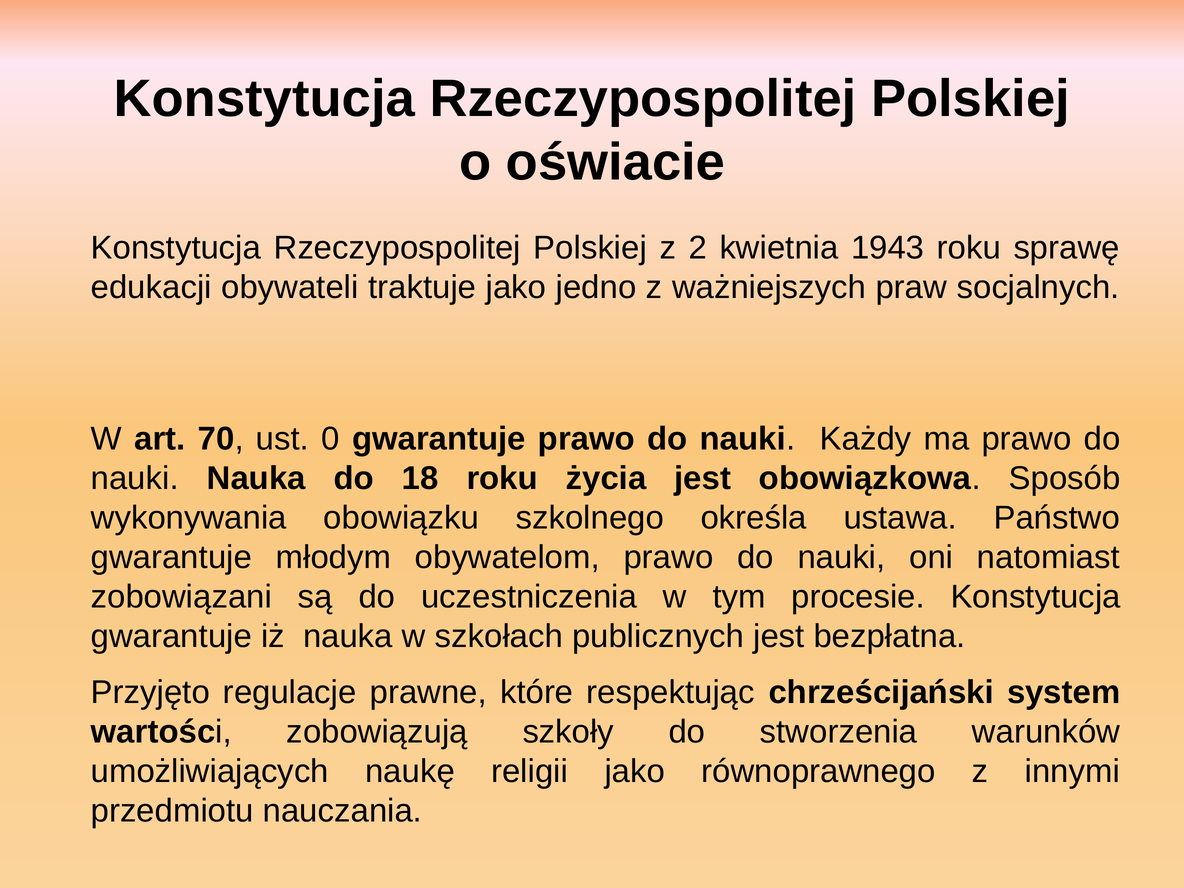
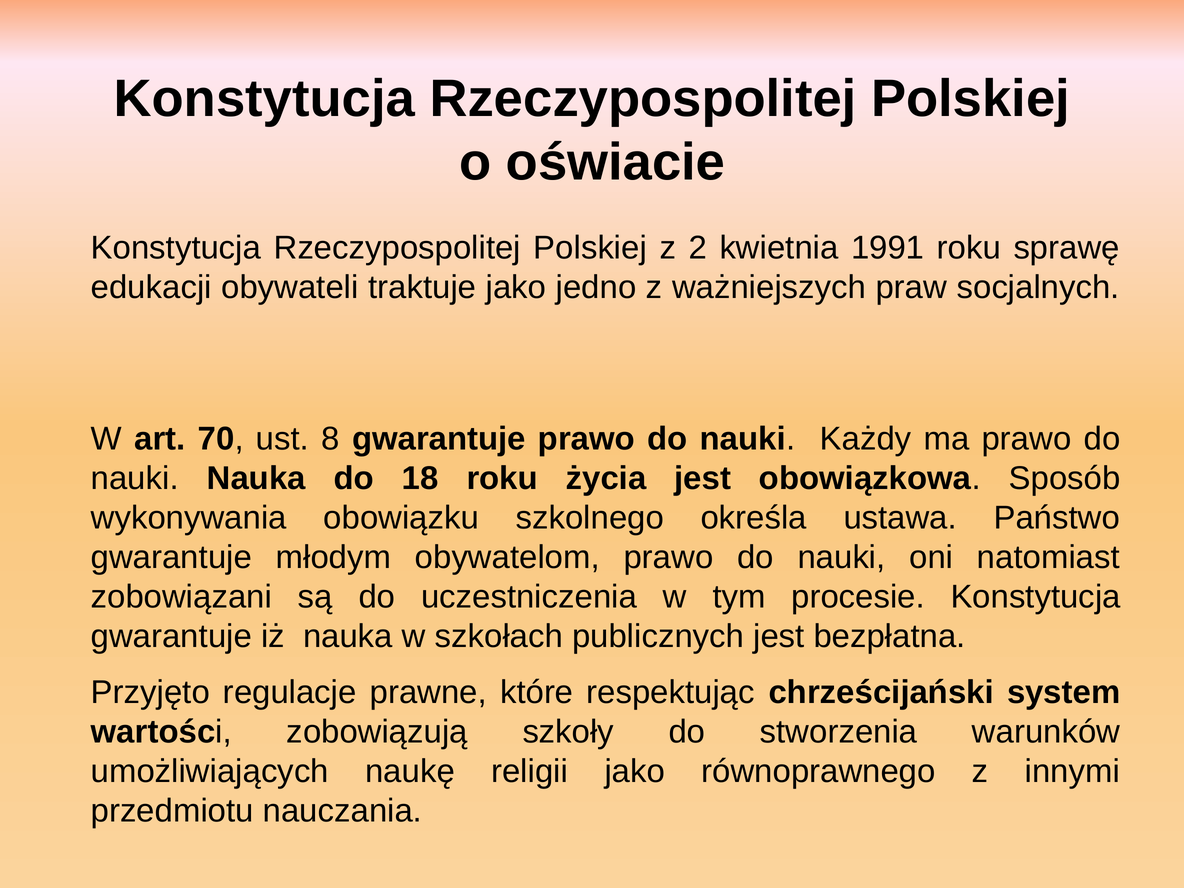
1943: 1943 -> 1991 (888, 248)
0: 0 -> 8 (331, 439)
